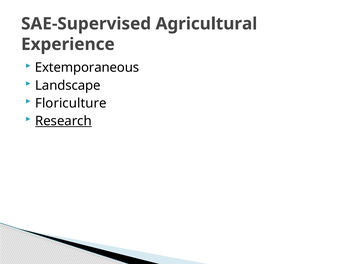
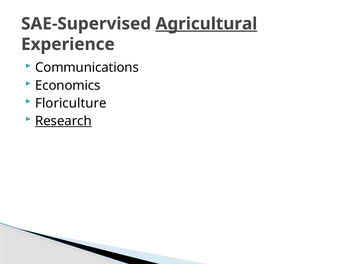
Agricultural underline: none -> present (206, 24)
Extemporaneous: Extemporaneous -> Communications (87, 68)
Landscape: Landscape -> Economics (68, 85)
